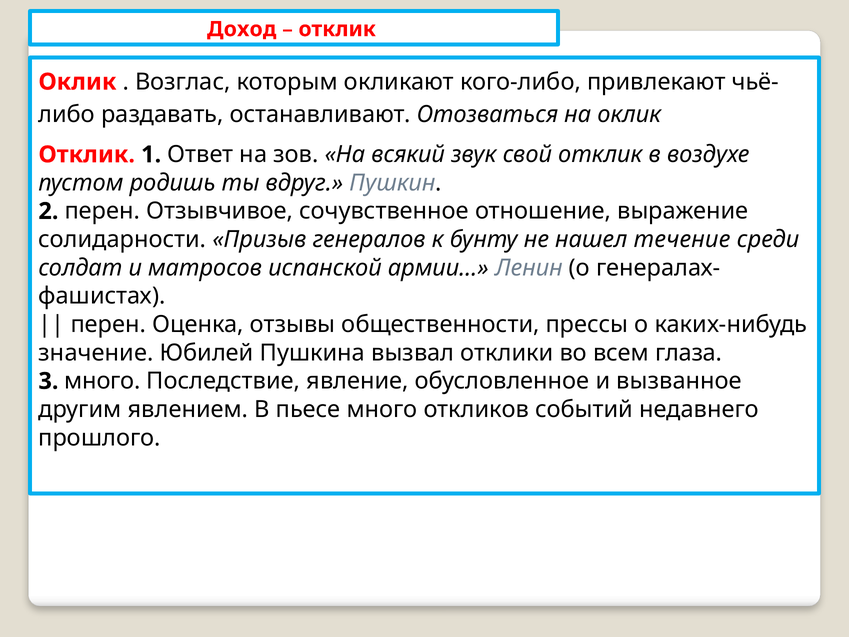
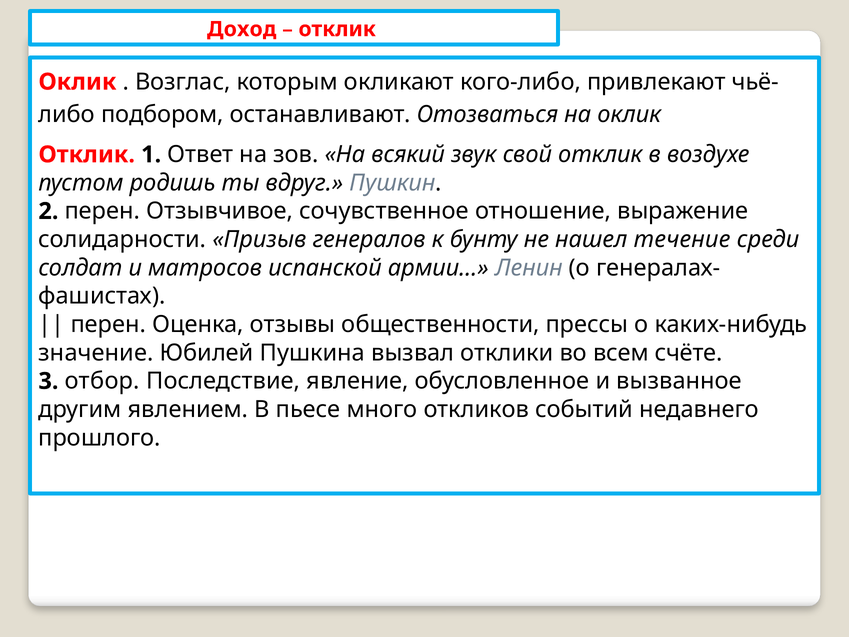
раздавать: раздавать -> подбором (162, 114)
глаза: глаза -> счёте (689, 353)
3 много: много -> отбор (102, 381)
